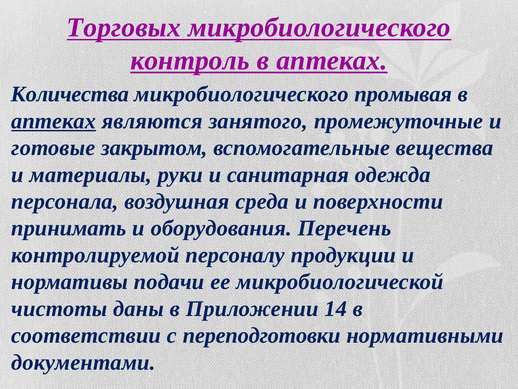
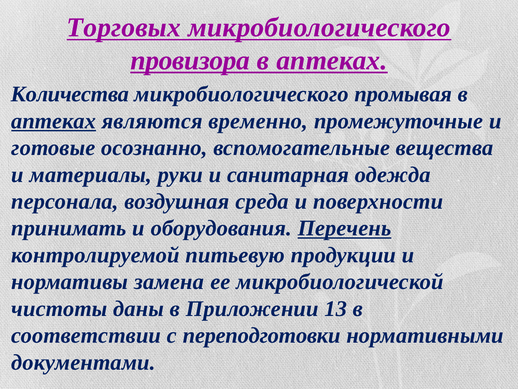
контроль: контроль -> провизора (190, 60)
занятого: занятого -> временно (258, 121)
закрытом: закрытом -> осознанно (154, 148)
Перечень underline: none -> present (344, 228)
персоналу: персоналу -> питьевую (235, 255)
подачи: подачи -> замена (169, 282)
14: 14 -> 13 (336, 308)
